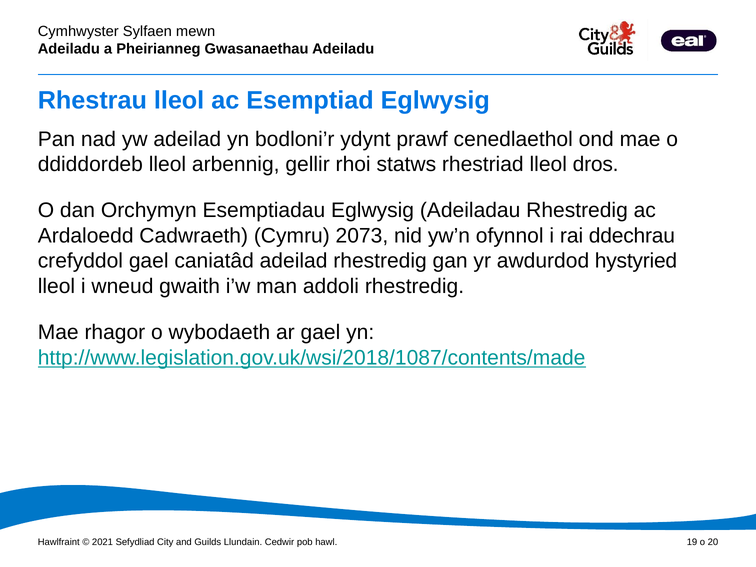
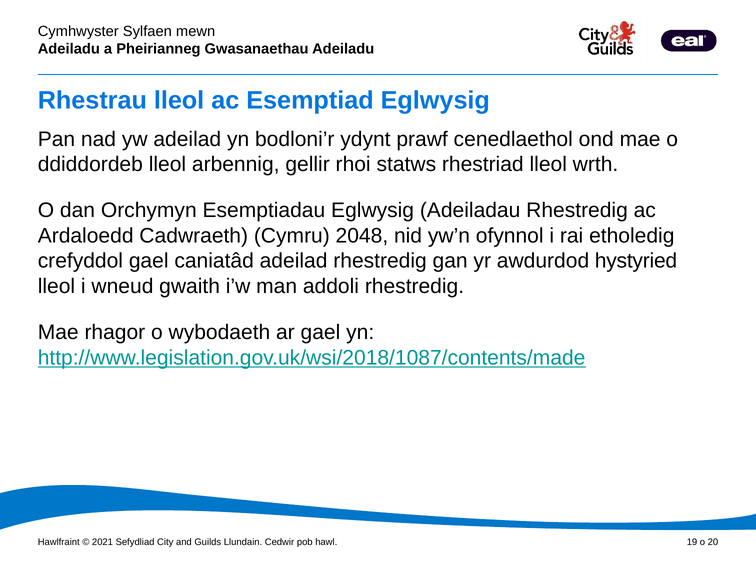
dros: dros -> wrth (596, 164)
2073: 2073 -> 2048 (362, 236)
ddechrau: ddechrau -> etholedig (632, 236)
